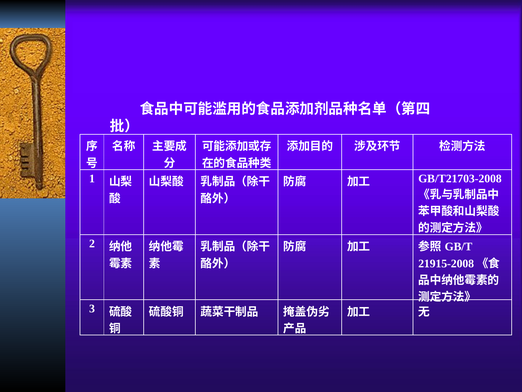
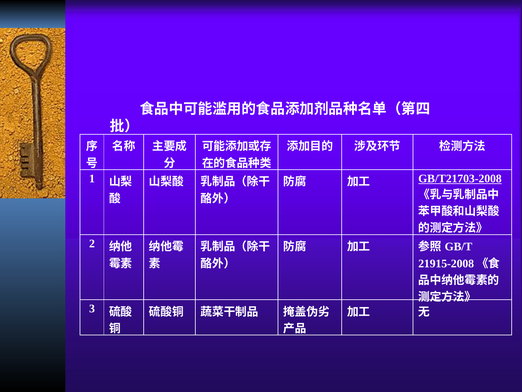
GB/T21703-2008 underline: none -> present (460, 179)
